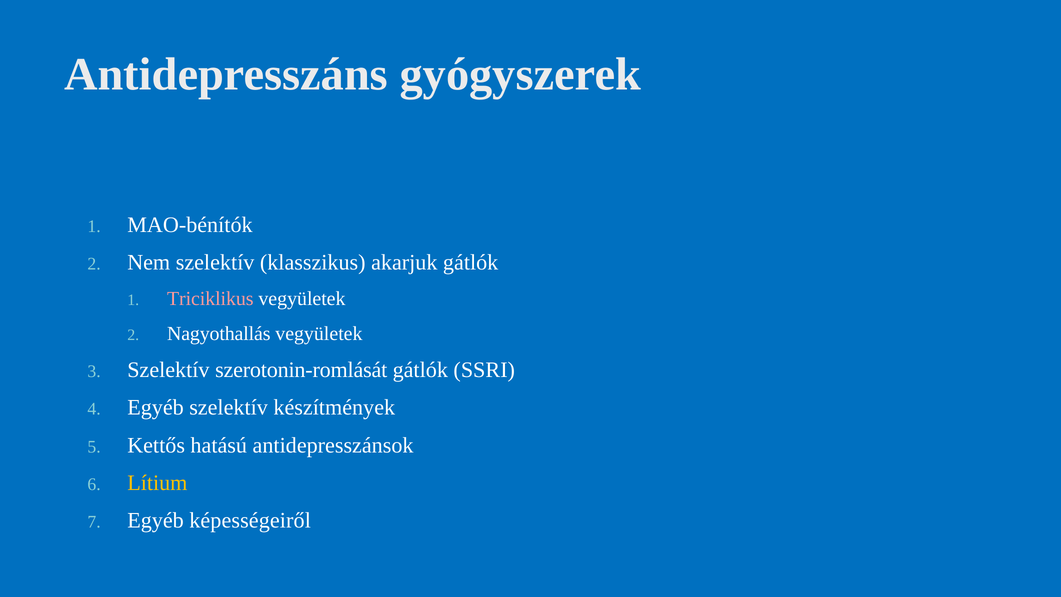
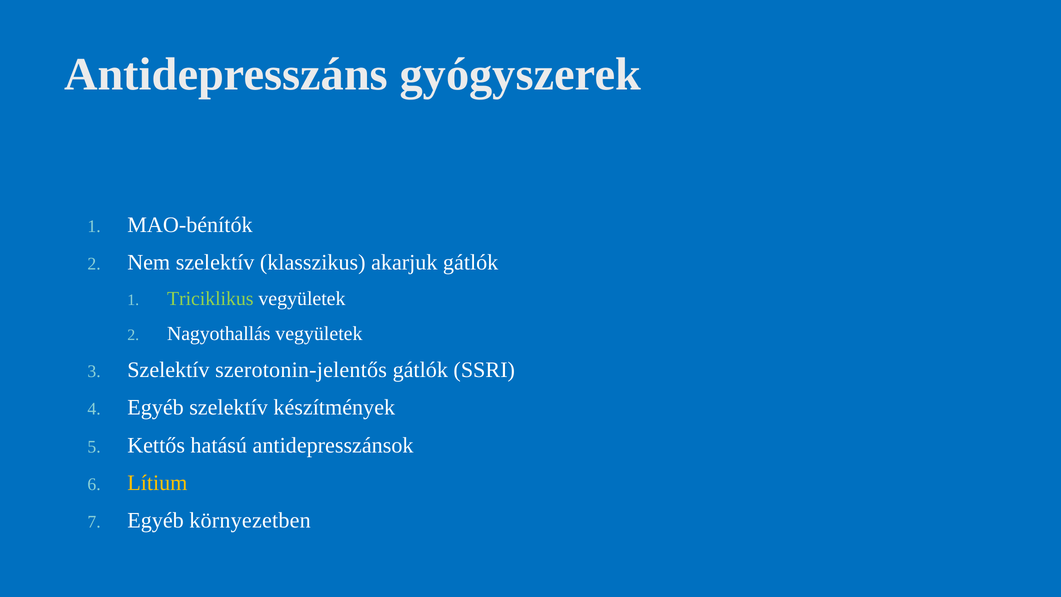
Triciklikus colour: pink -> light green (210, 299)
szerotonin-romlását: szerotonin-romlását -> szerotonin-jelentős (301, 370)
képességeiről: képességeiről -> környezetben (250, 520)
